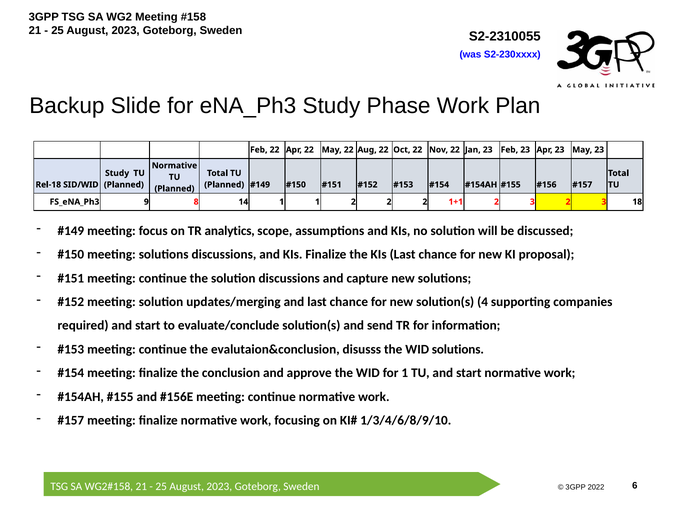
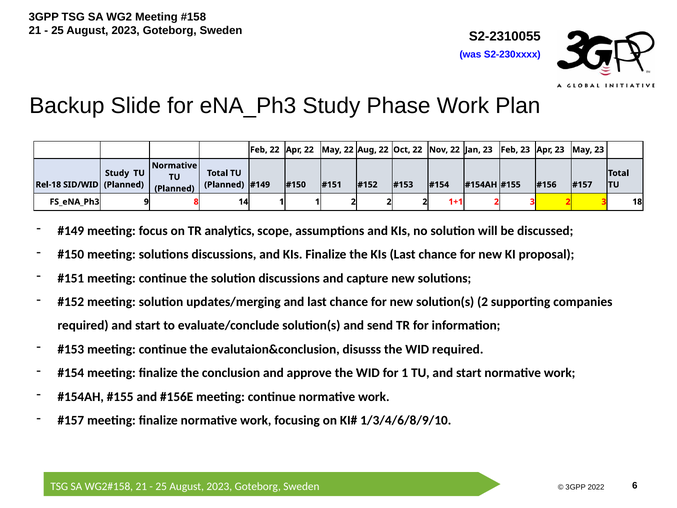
solution(s 4: 4 -> 2 (483, 302)
WID solutions: solutions -> required (458, 349)
